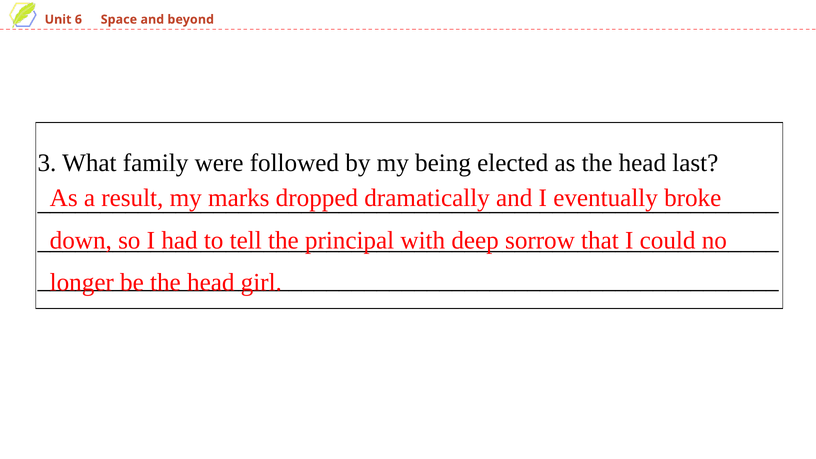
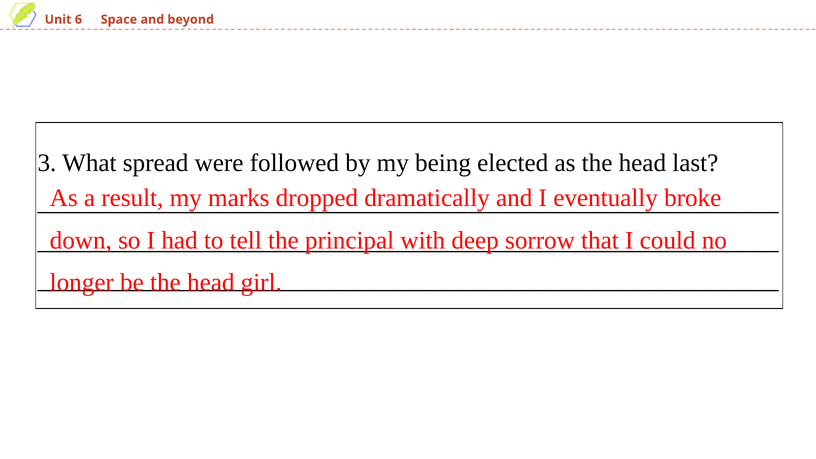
family: family -> spread (156, 163)
